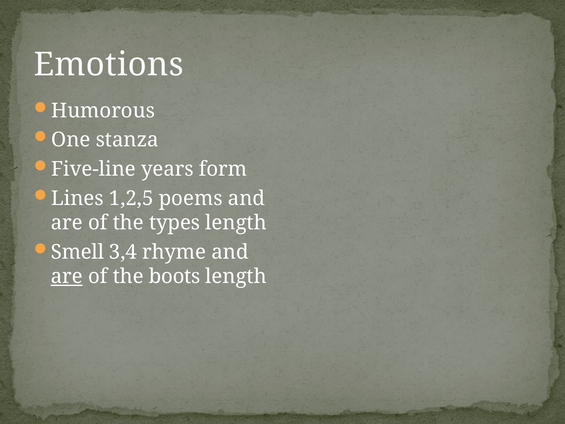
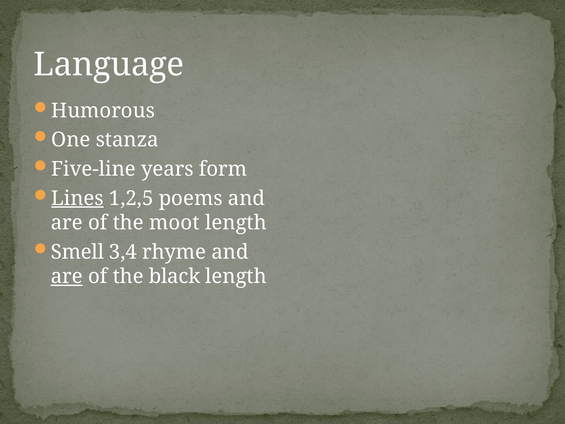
Emotions: Emotions -> Language (109, 64)
Lines underline: none -> present (77, 198)
types: types -> moot (174, 223)
boots: boots -> black (175, 276)
